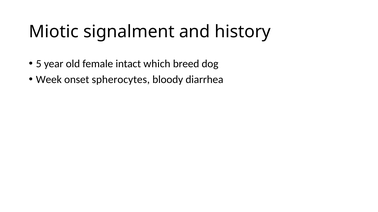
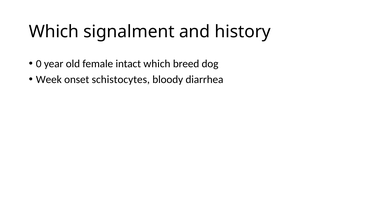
Miotic: Miotic -> Which (54, 32)
5: 5 -> 0 (39, 64)
spherocytes: spherocytes -> schistocytes (121, 80)
